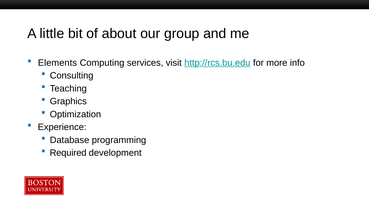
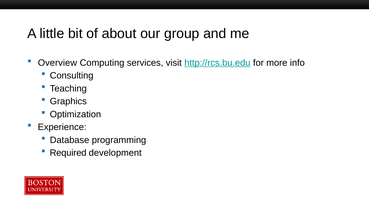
Elements: Elements -> Overview (57, 63)
